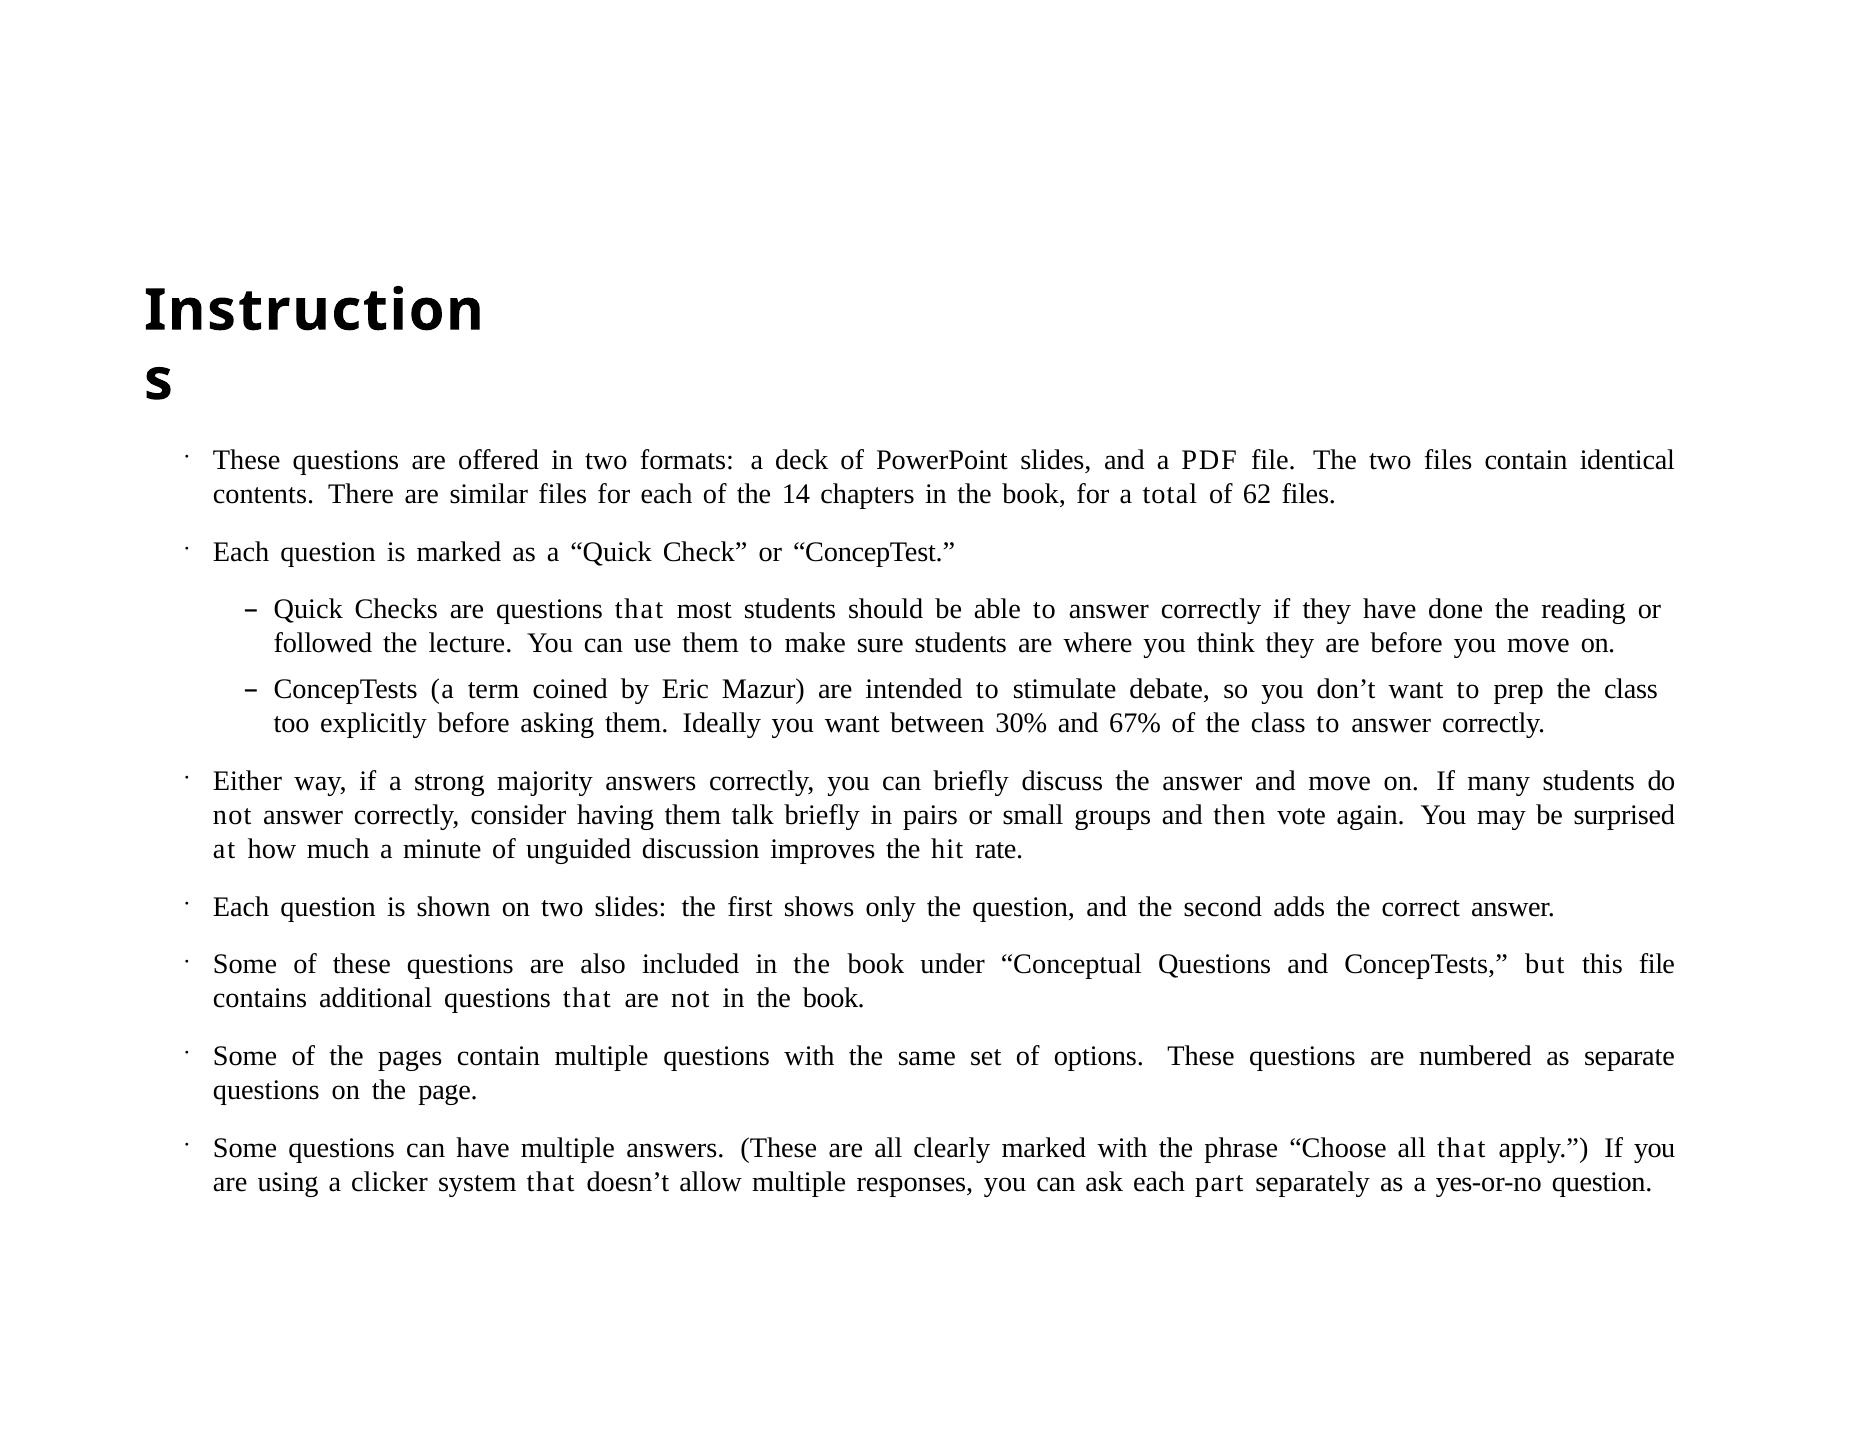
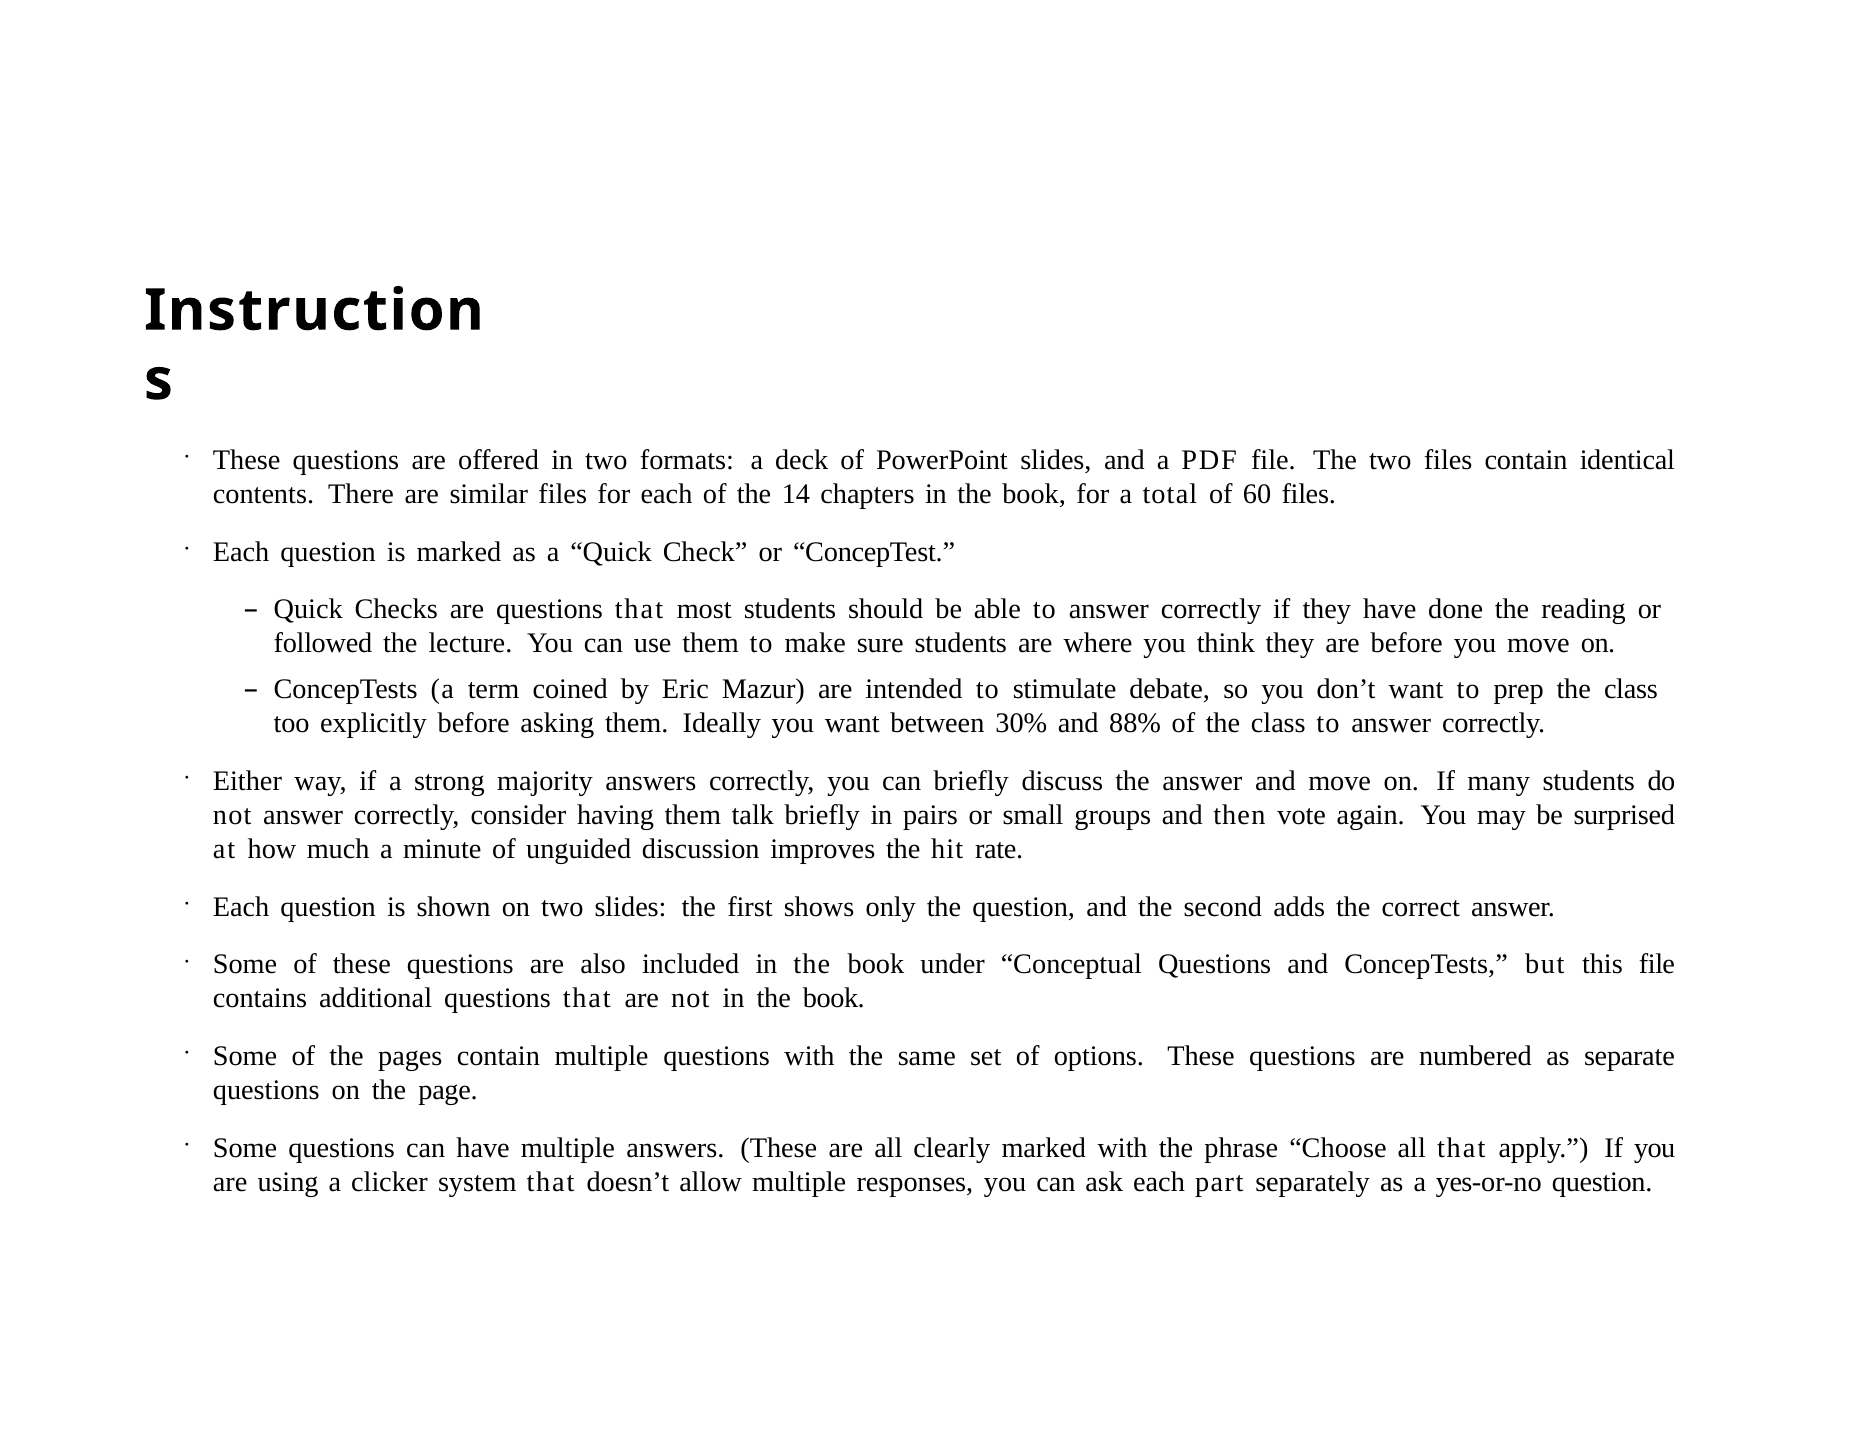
62: 62 -> 60 (1257, 494)
67%: 67% -> 88% (1135, 724)
